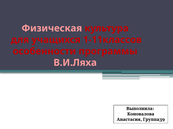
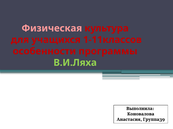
В.И.Ляха colour: pink -> light green (75, 63)
